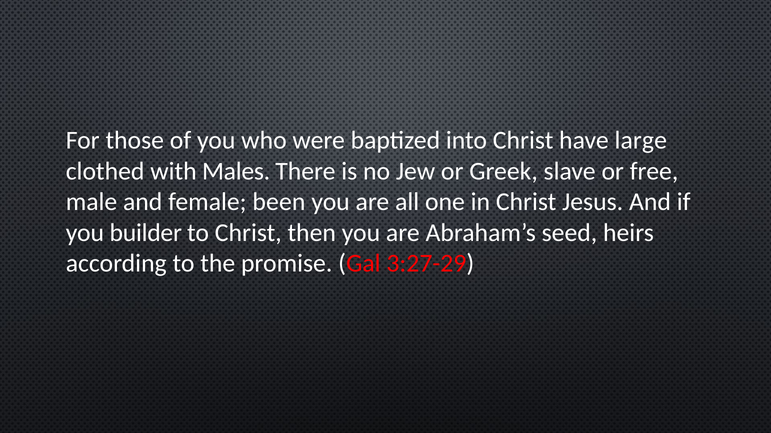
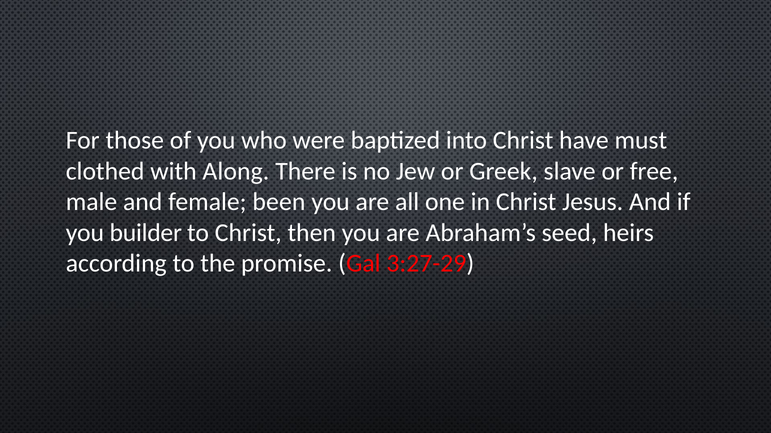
large: large -> must (641, 141)
Males: Males -> Along (236, 171)
